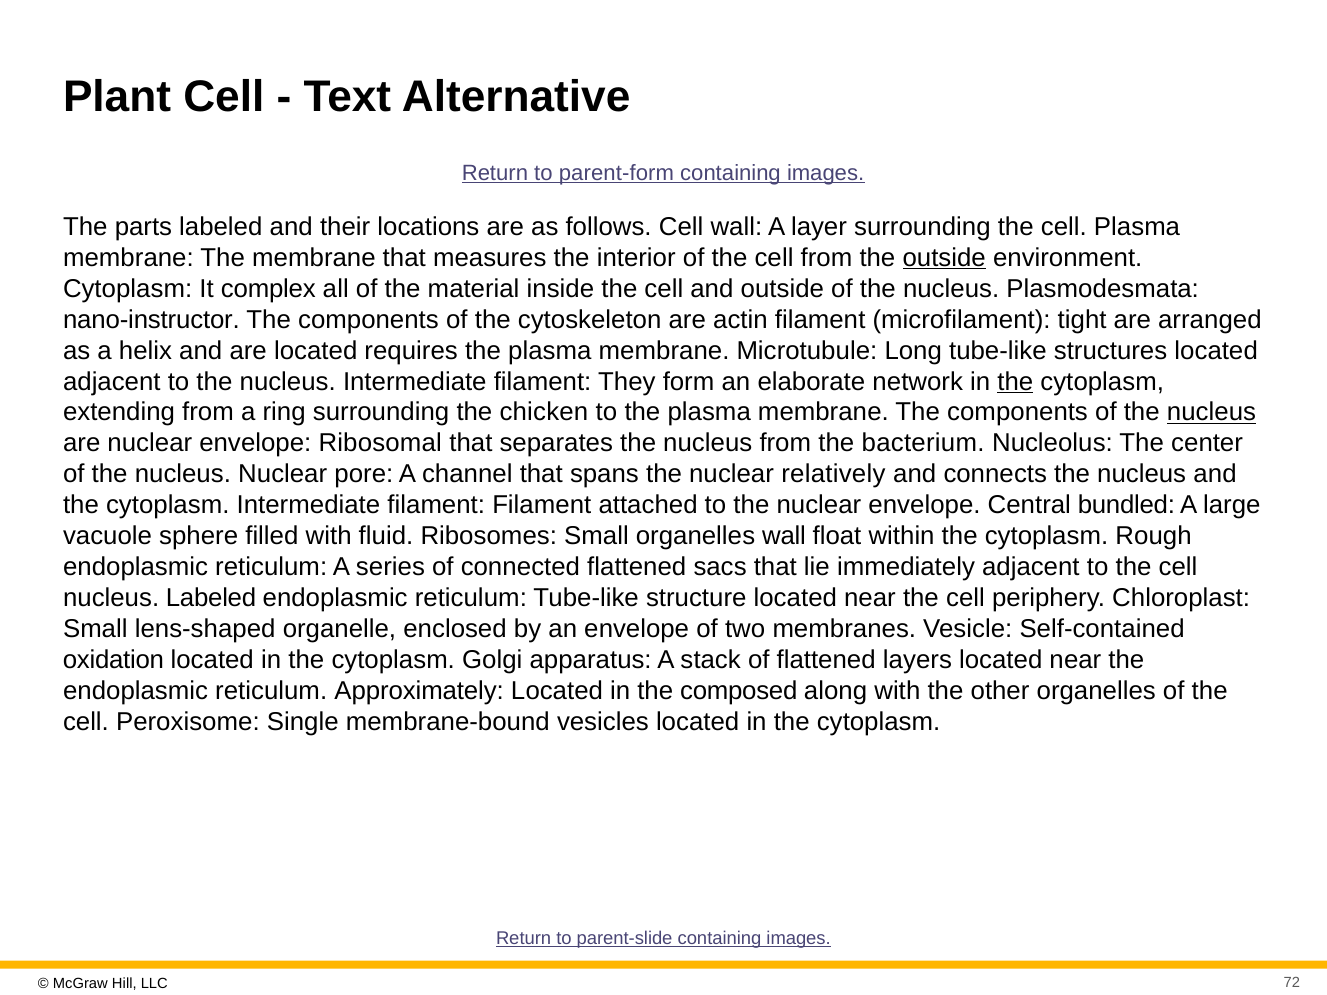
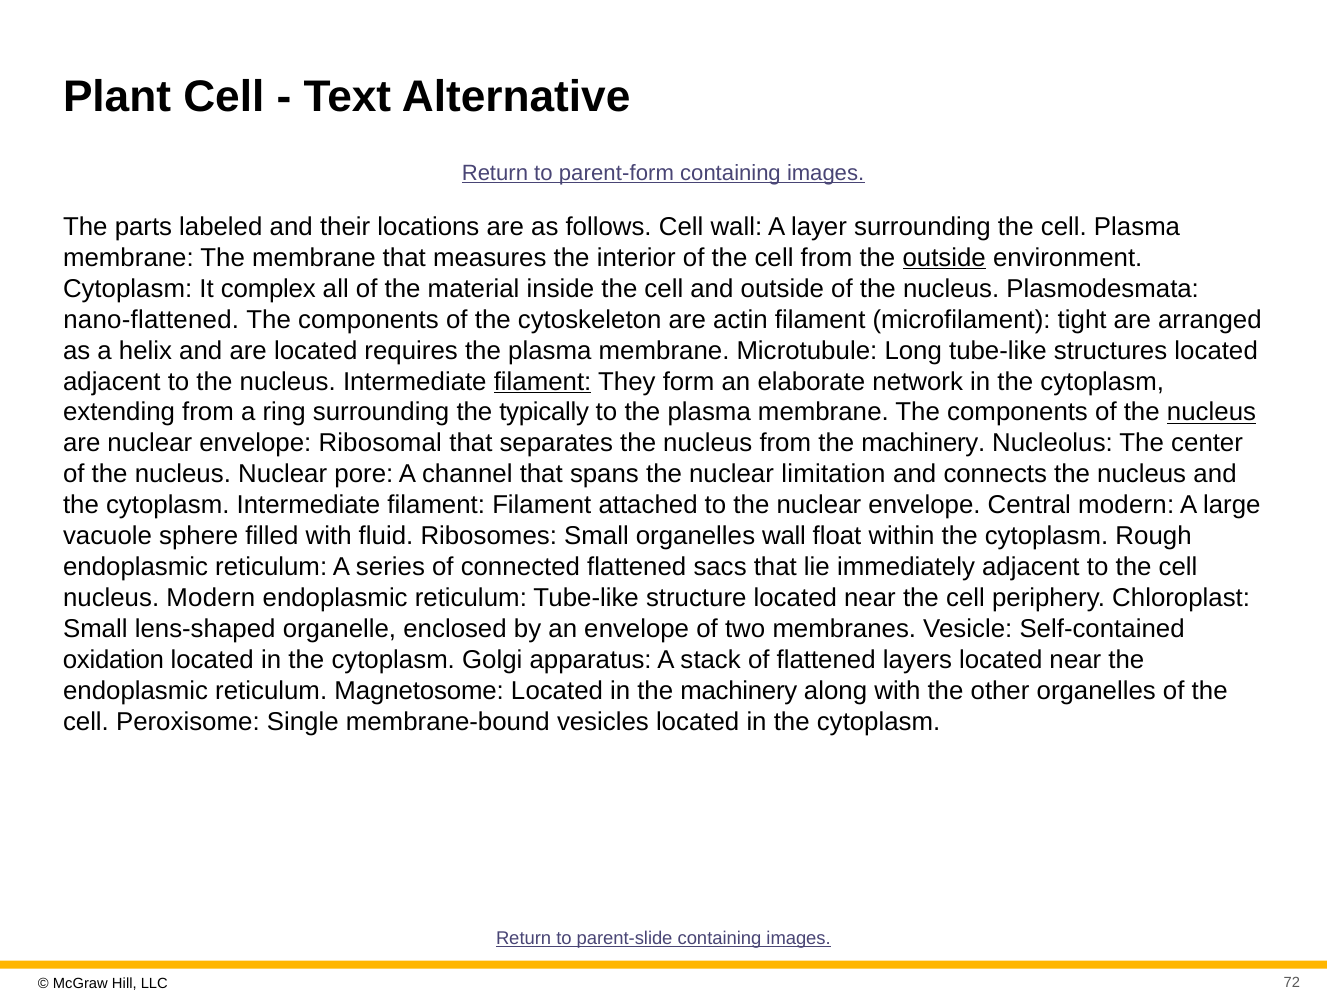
nano-instructor: nano-instructor -> nano-flattened (151, 320)
filament underline: none -> present (543, 382)
the underline: present -> none (1015, 382)
chicken: chicken -> typically (544, 413)
from the bacterium: bacterium -> machinery (923, 444)
relatively: relatively -> limitation (833, 475)
Central bundled: bundled -> modern (1126, 506)
nucleus Labeled: Labeled -> Modern (211, 598)
Approximately: Approximately -> Magnetosome (419, 691)
in the composed: composed -> machinery (739, 691)
